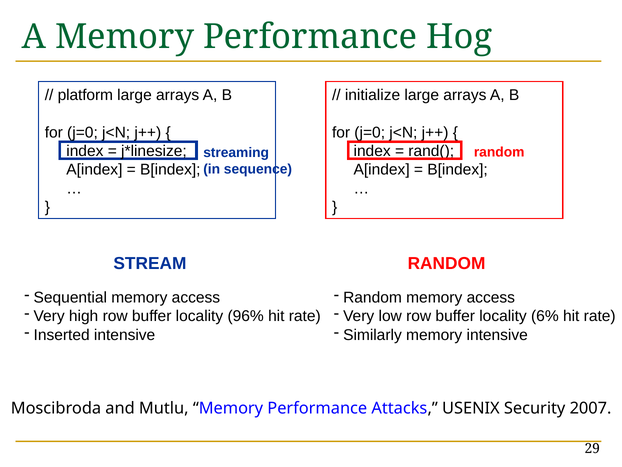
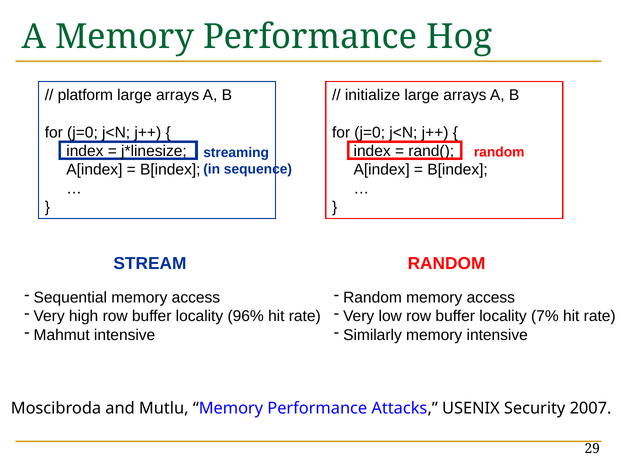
6%: 6% -> 7% (545, 316)
Inserted: Inserted -> Mahmut (62, 335)
